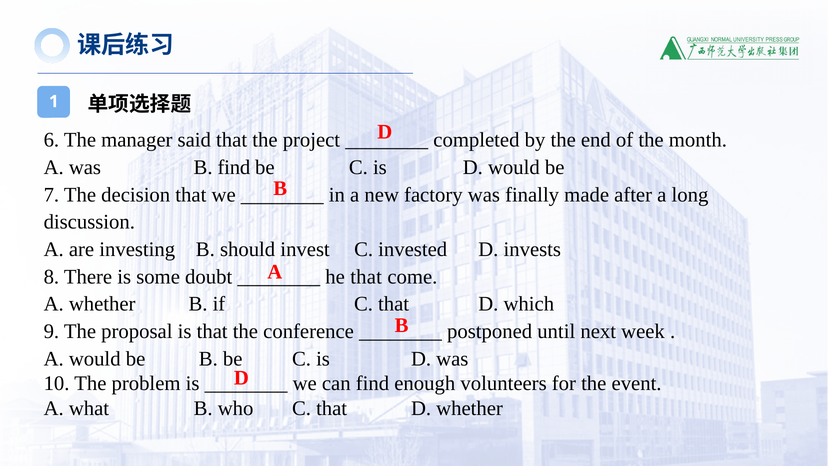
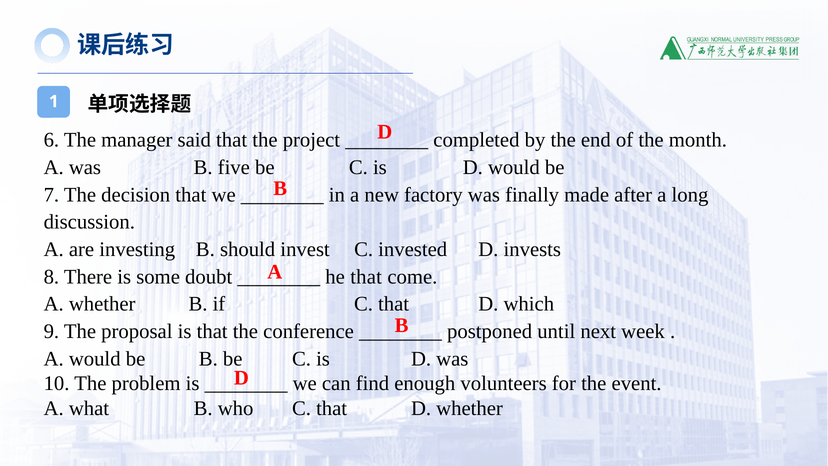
B find: find -> five (234, 167)
